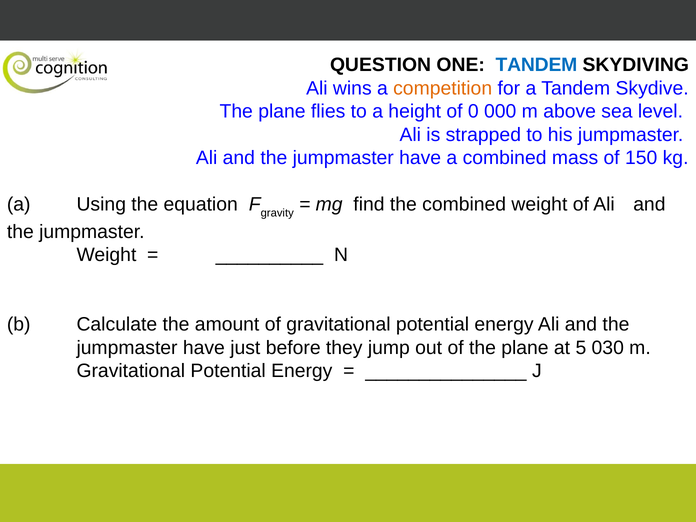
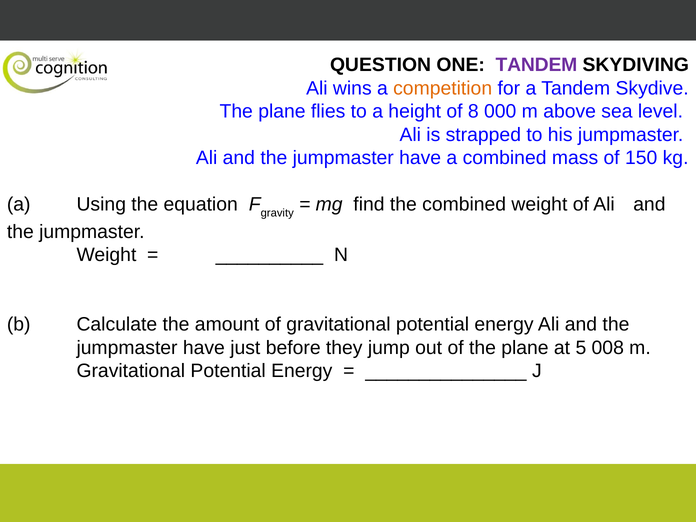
TANDEM colour: blue -> purple (536, 65)
0: 0 -> 8 (473, 111)
030: 030 -> 008 (608, 348)
